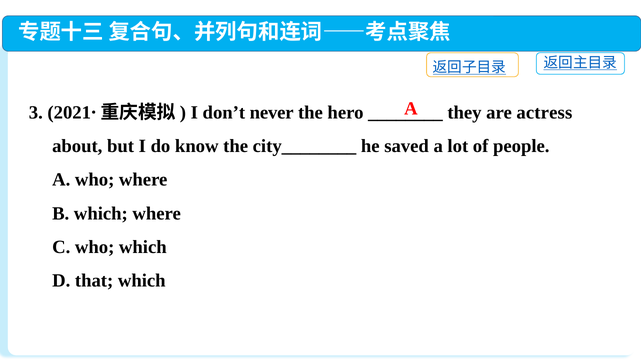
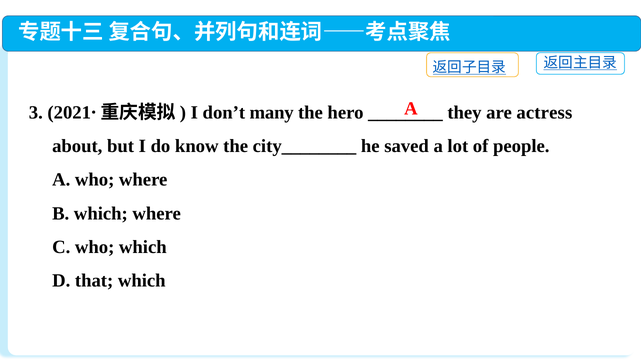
never: never -> many (272, 113)
